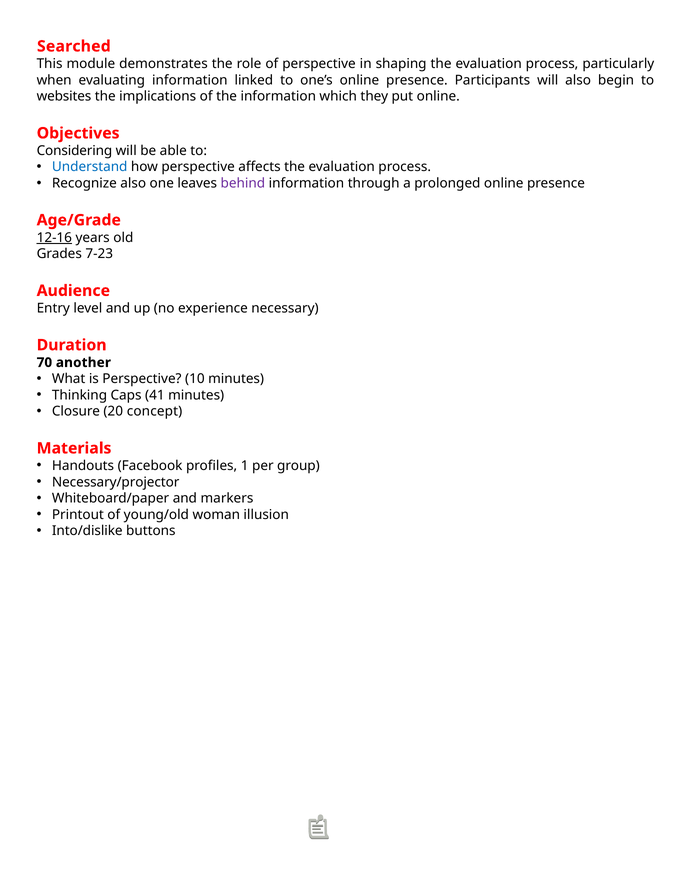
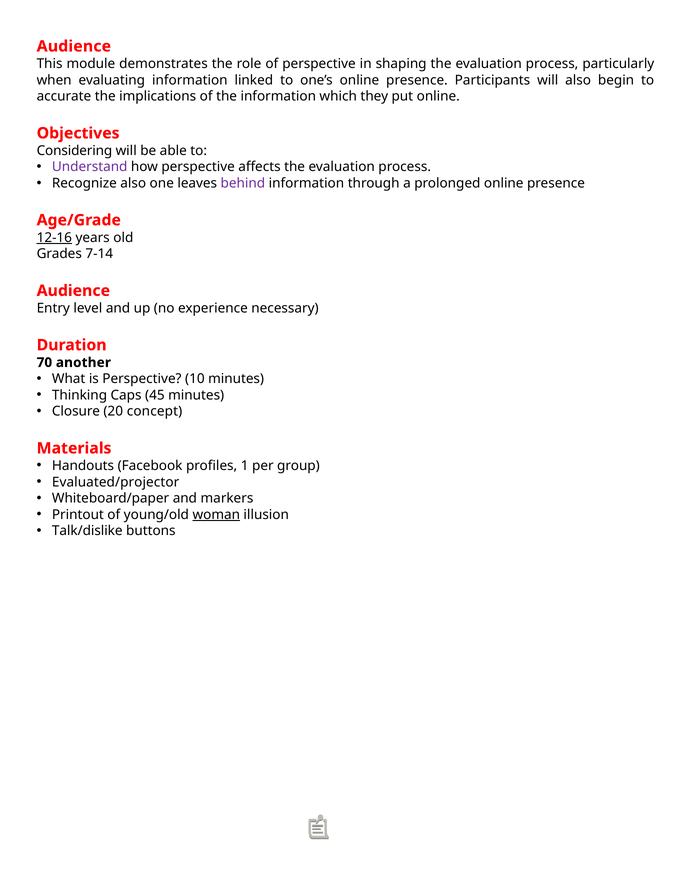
Searched: Searched -> Audience (74, 46)
websites: websites -> accurate (64, 96)
Understand colour: blue -> purple (90, 167)
7-23: 7-23 -> 7-14 (99, 254)
41: 41 -> 45 (155, 395)
Necessary/projector: Necessary/projector -> Evaluated/projector (116, 482)
woman underline: none -> present (216, 514)
Into/dislike: Into/dislike -> Talk/dislike (87, 531)
